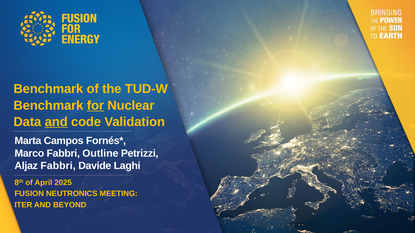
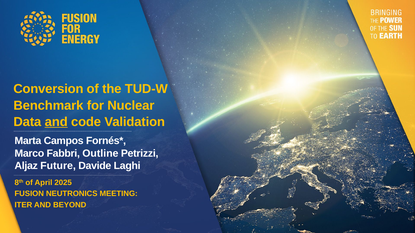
Benchmark: Benchmark -> Conversion (48, 89)
for underline: present -> none (95, 106)
Aljaz Fabbri: Fabbri -> Future (58, 166)
